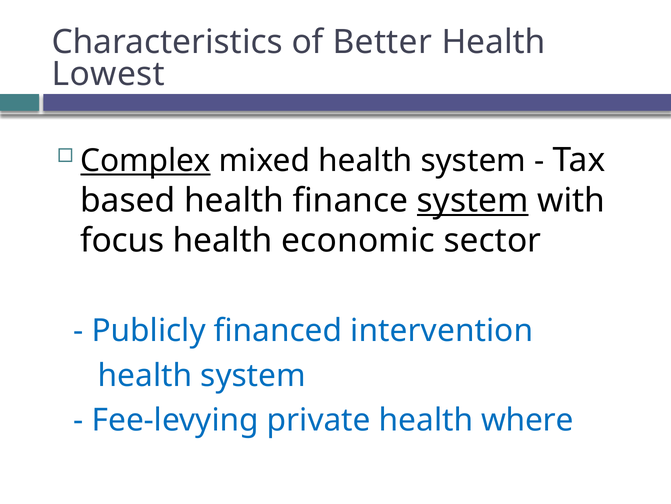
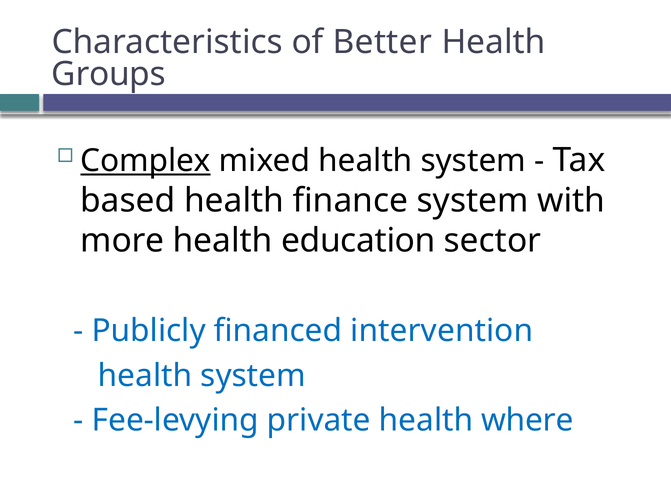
Lowest: Lowest -> Groups (109, 74)
system underline: present -> none (473, 200)
focus: focus -> more (122, 241)
economic: economic -> education (358, 241)
